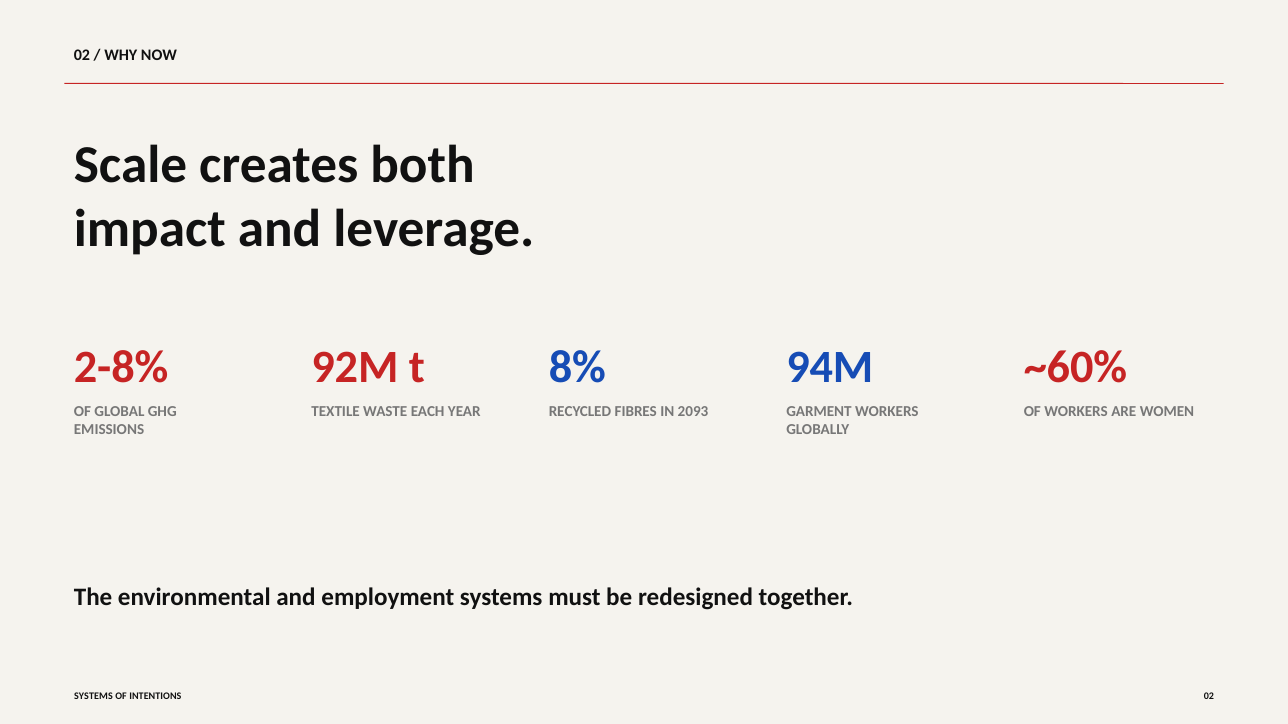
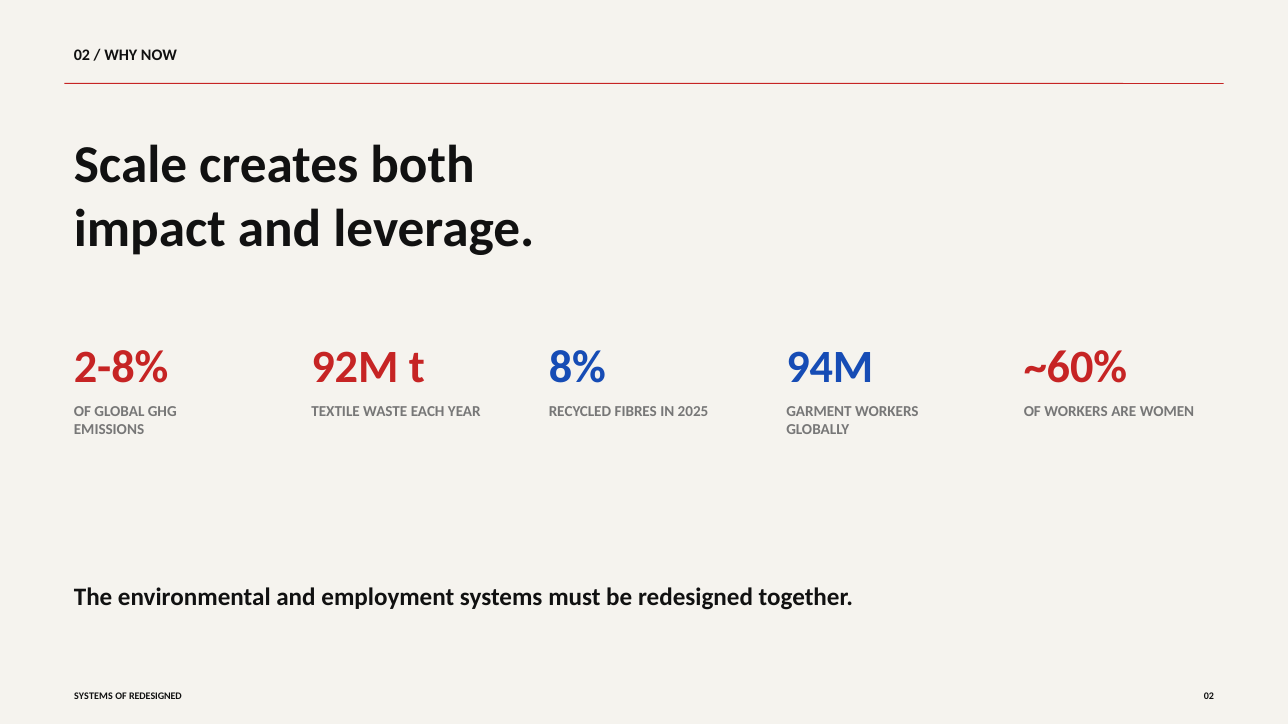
2093: 2093 -> 2025 (693, 411)
OF INTENTIONS: INTENTIONS -> REDESIGNED (155, 697)
